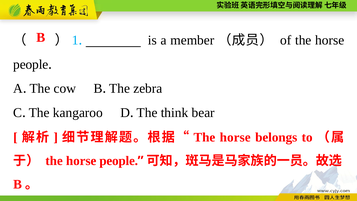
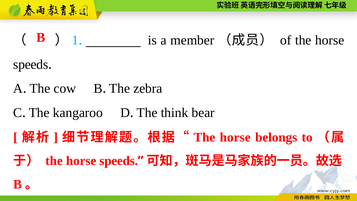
people: people -> speeds (31, 64)
people: people -> speeds (119, 161)
